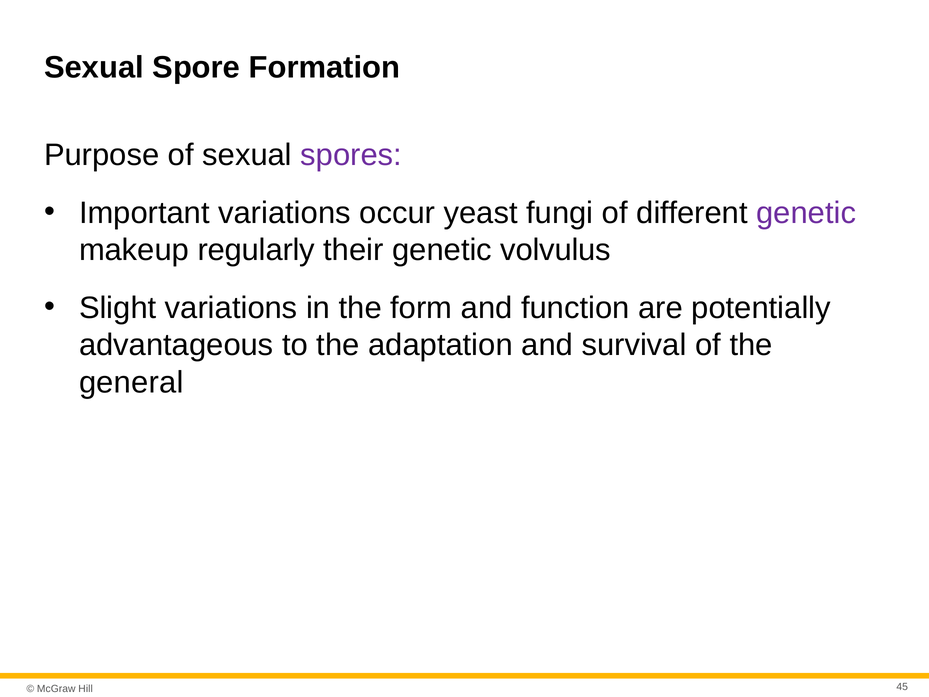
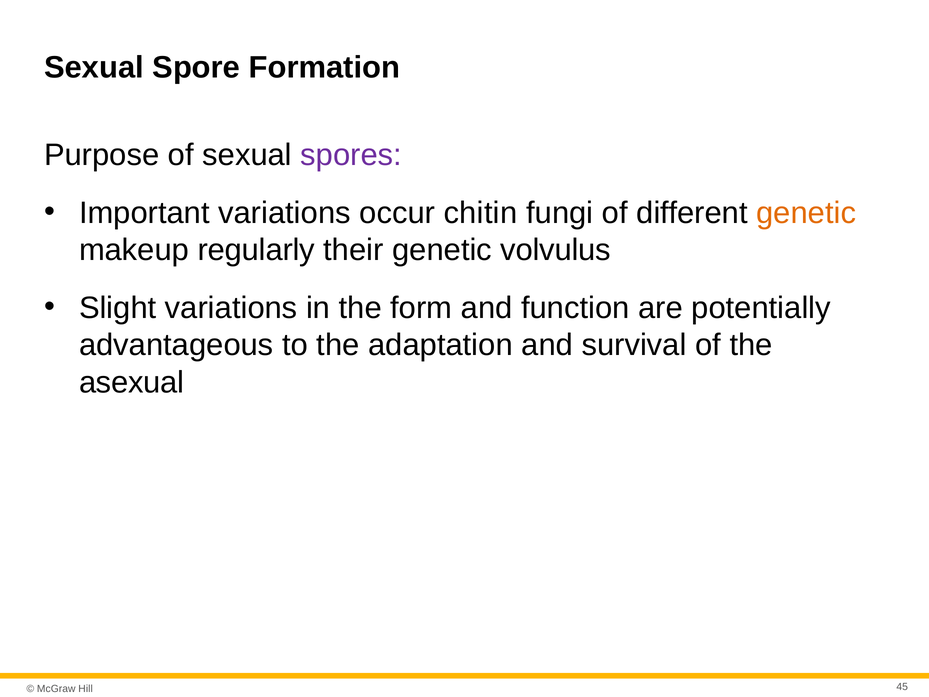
yeast: yeast -> chitin (481, 213)
genetic colour: purple -> orange (806, 213)
general: general -> asexual (132, 382)
